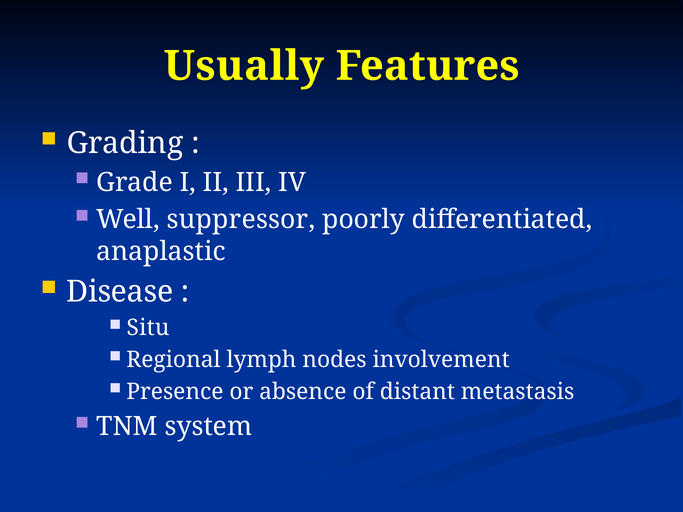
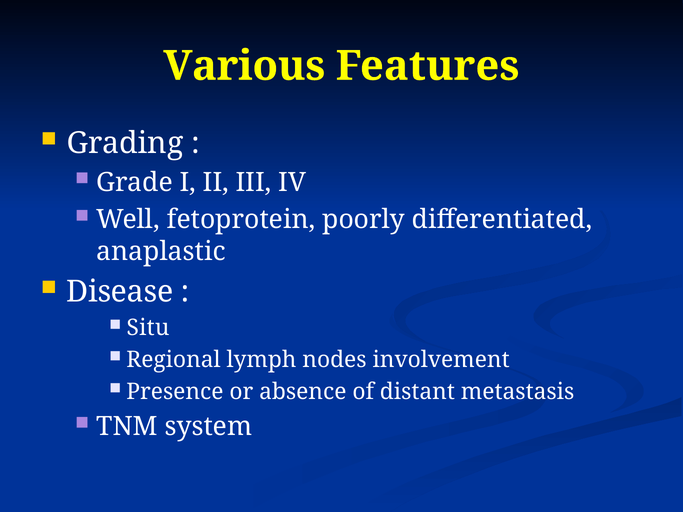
Usually: Usually -> Various (244, 66)
suppressor: suppressor -> fetoprotein (241, 220)
